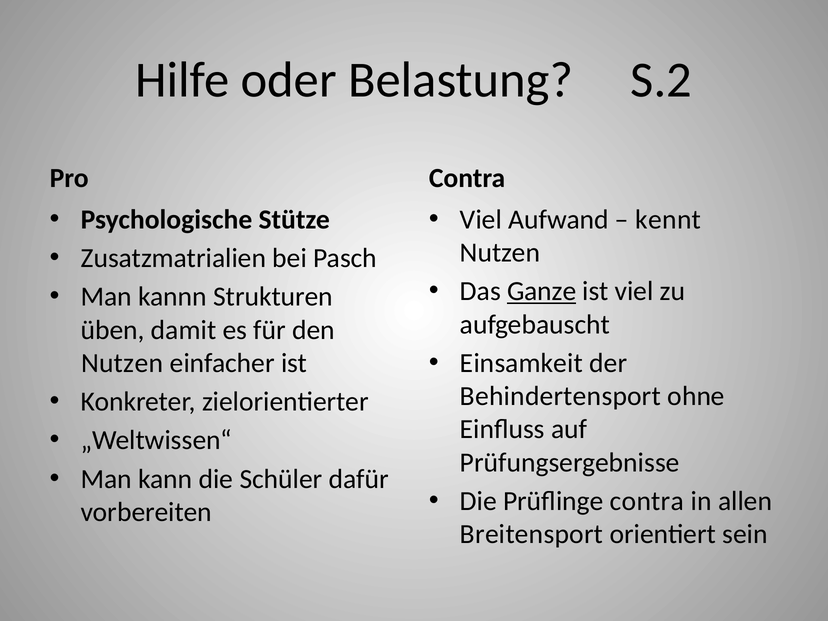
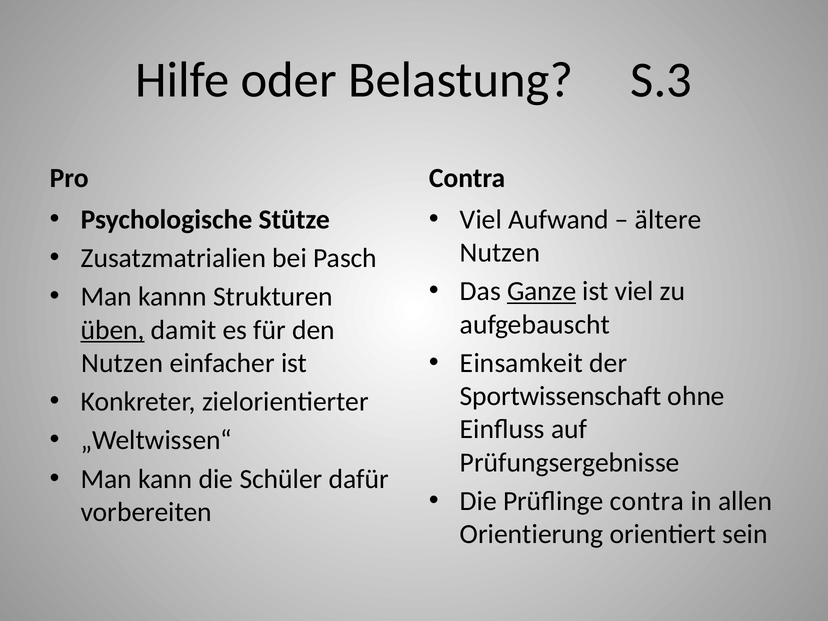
S.2: S.2 -> S.3 (661, 80)
kennt: kennt -> ältere (668, 220)
üben underline: none -> present (113, 330)
Behindertensport: Behindertensport -> Sportwissenschaft (561, 396)
Breitensport: Breitensport -> Orientierung (532, 534)
